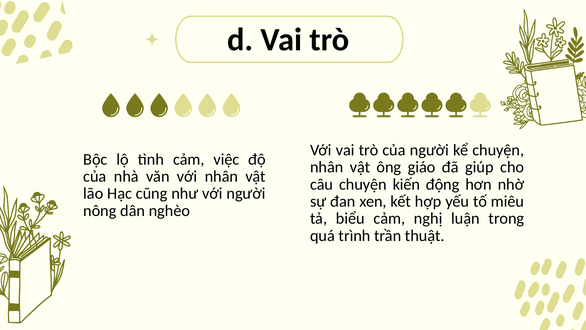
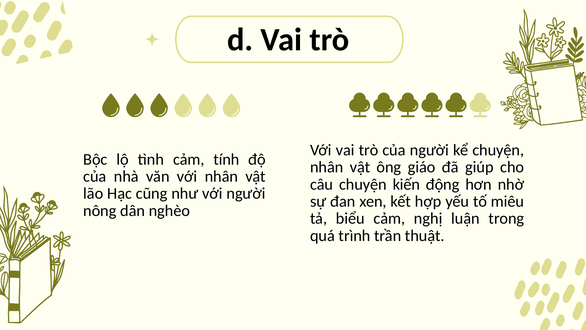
việc: việc -> tính (226, 159)
